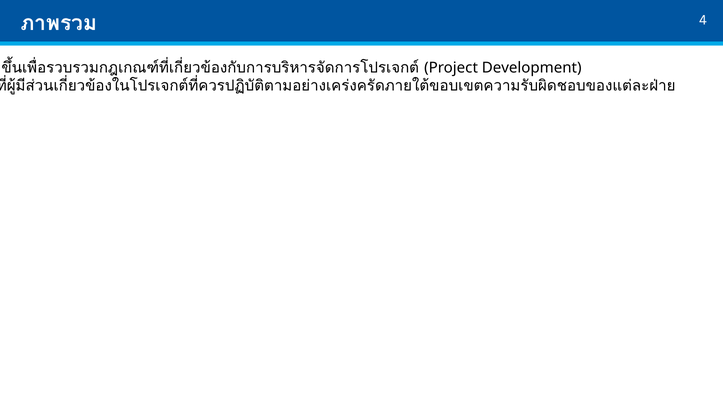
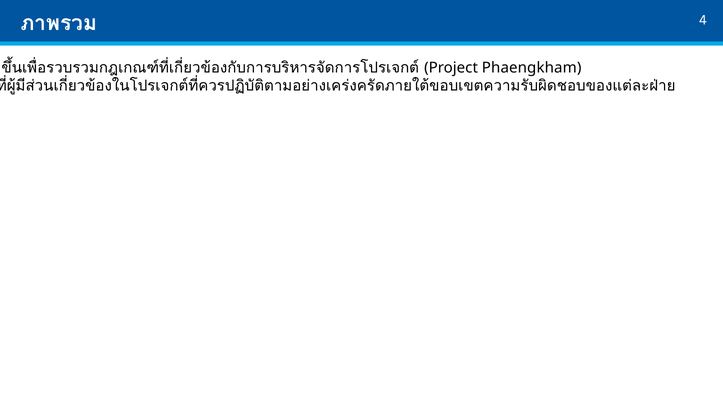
Development: Development -> Phaengkham (532, 68)
